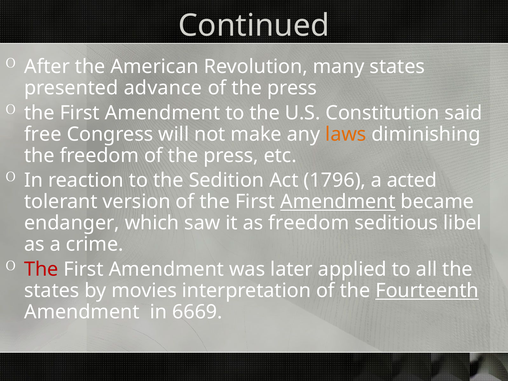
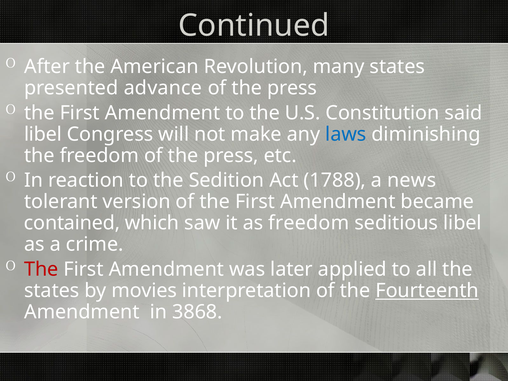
free: free -> libel (43, 134)
laws colour: orange -> blue (346, 134)
1796: 1796 -> 1788 (335, 180)
acted: acted -> news (412, 180)
Amendment underline: present -> none (338, 202)
endanger: endanger -> contained (72, 223)
6669: 6669 -> 3868 (197, 312)
